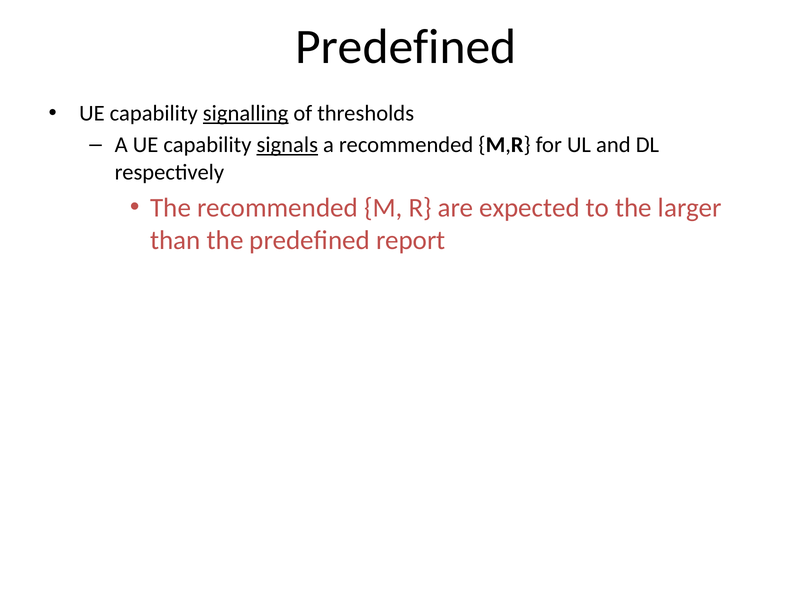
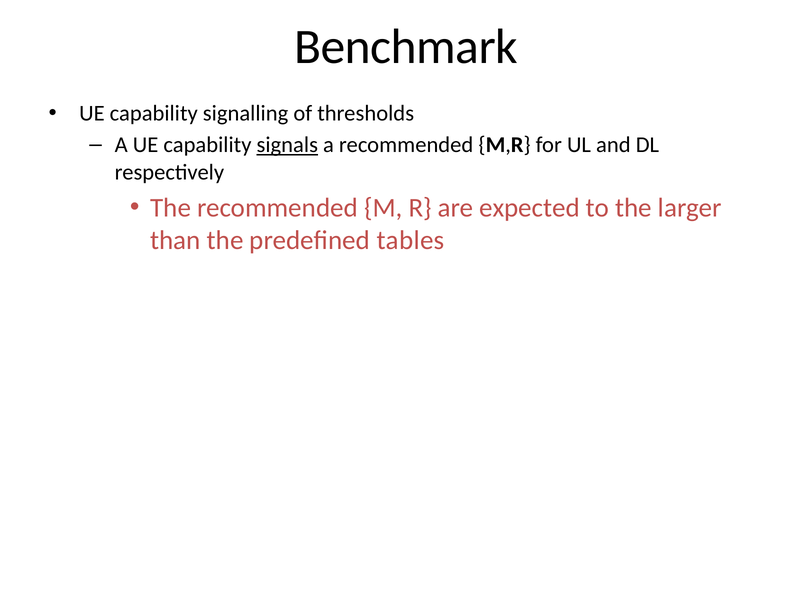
Predefined: Predefined -> Benchmark (406, 47)
signalling underline: present -> none (246, 113)
report: report -> tables (411, 240)
